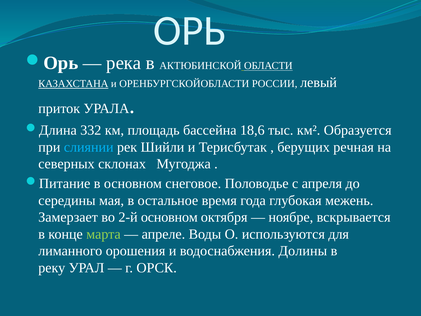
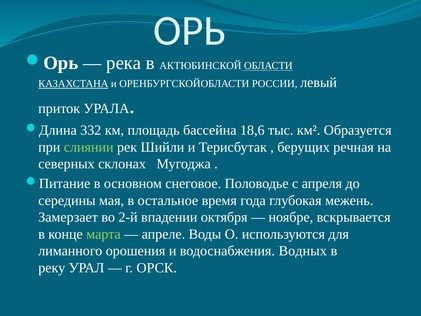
слиянии colour: light blue -> light green (89, 147)
2-й основном: основном -> впадении (169, 217)
Долины: Долины -> Водных (303, 251)
